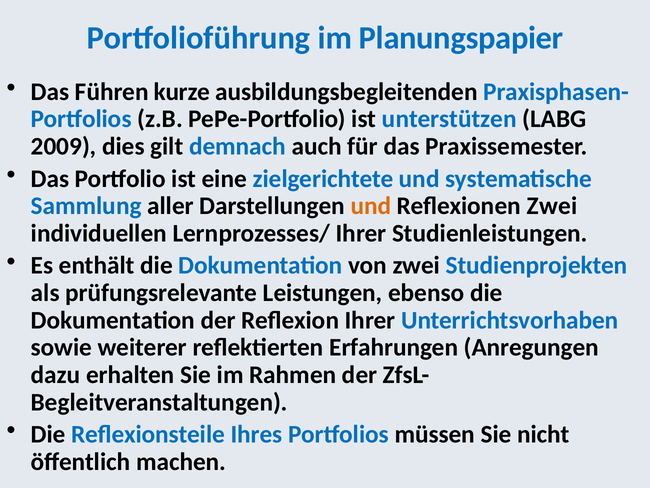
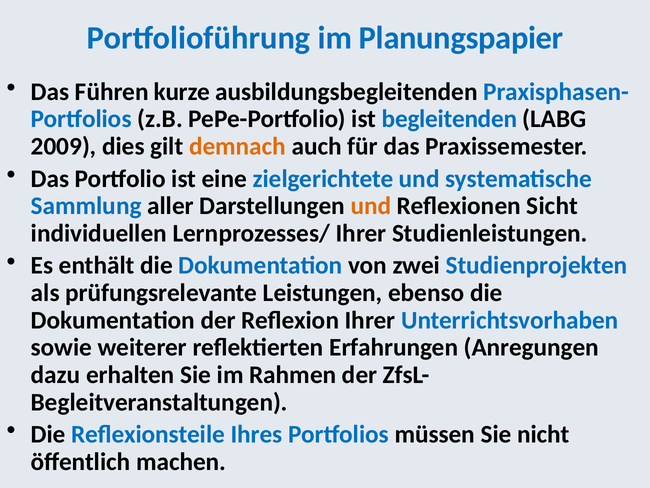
unterstützen: unterstützen -> begleitenden (449, 119)
demnach colour: blue -> orange (237, 146)
Reflexionen Zwei: Zwei -> Sicht (552, 206)
